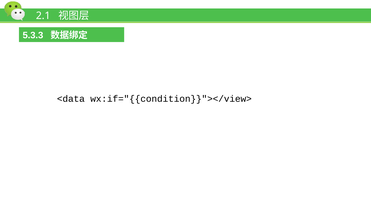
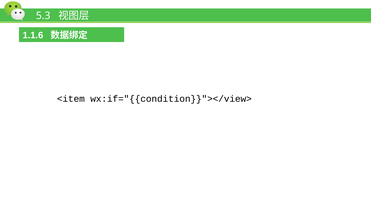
2.1: 2.1 -> 5.3 (43, 16)
5.3.3: 5.3.3 -> 1.1.6 (33, 35)
<data: <data -> <item (71, 99)
